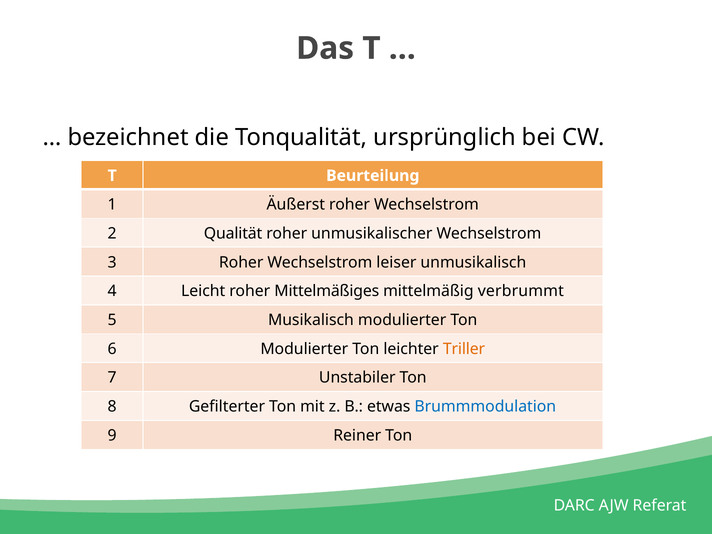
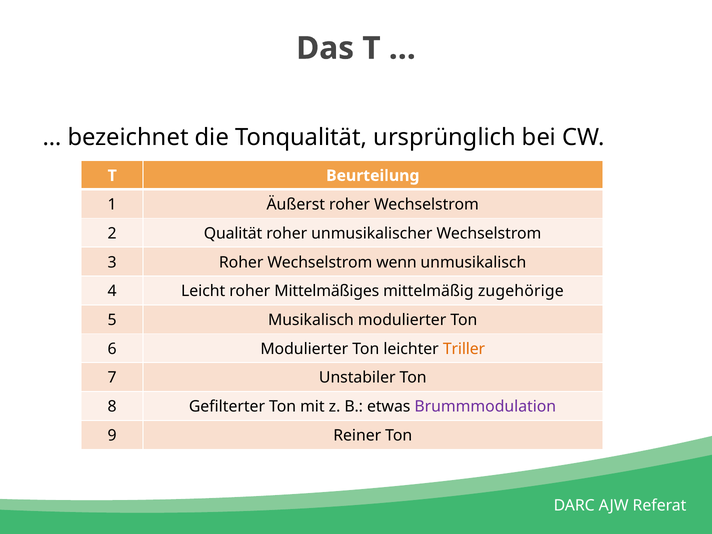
leiser: leiser -> wenn (396, 262)
verbrummt: verbrummt -> zugehörige (521, 291)
Brummmodulation colour: blue -> purple (485, 407)
